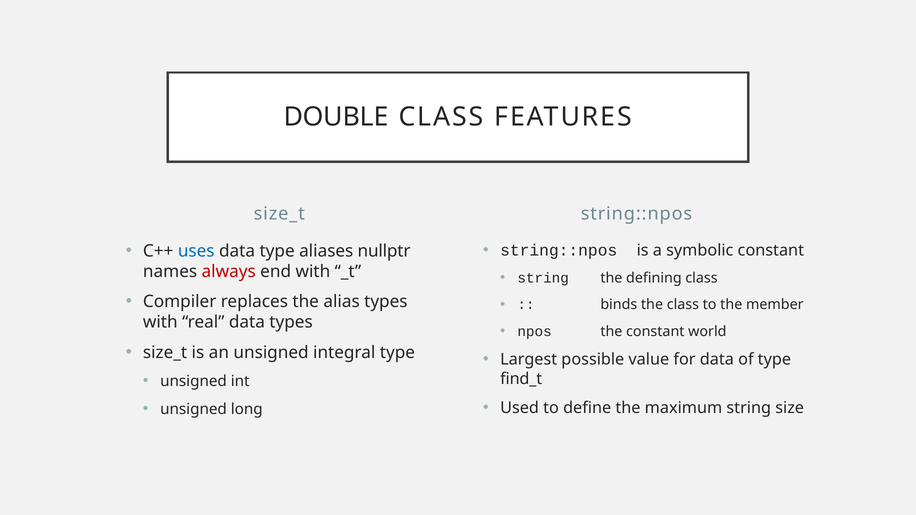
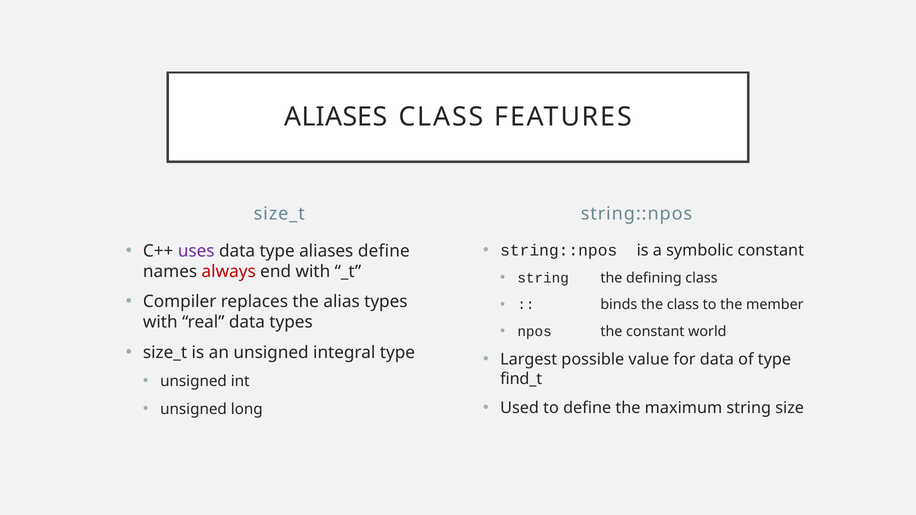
DOUBLE: DOUBLE -> ALIASES (336, 117)
uses colour: blue -> purple (196, 251)
aliases nullptr: nullptr -> define (384, 251)
